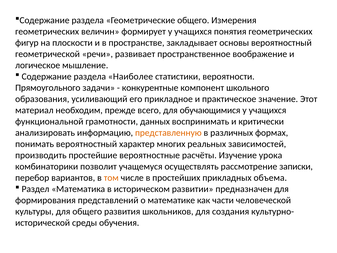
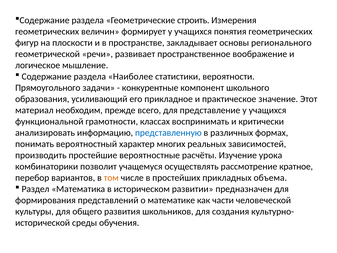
Геометрические общего: общего -> строить (193, 20)
основы вероятностный: вероятностный -> регионального (281, 43)
обучающимися: обучающимися -> представление (210, 110)
данных: данных -> классах (155, 121)
представленную colour: orange -> blue (168, 133)
записки: записки -> кратное (296, 166)
